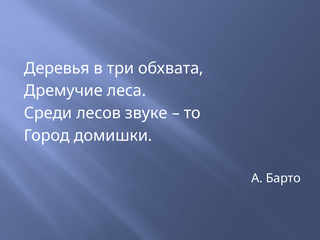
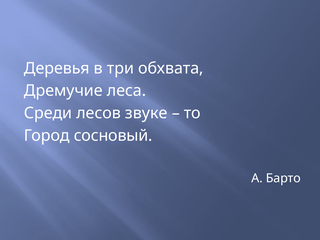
домишки: домишки -> сосновый (113, 135)
